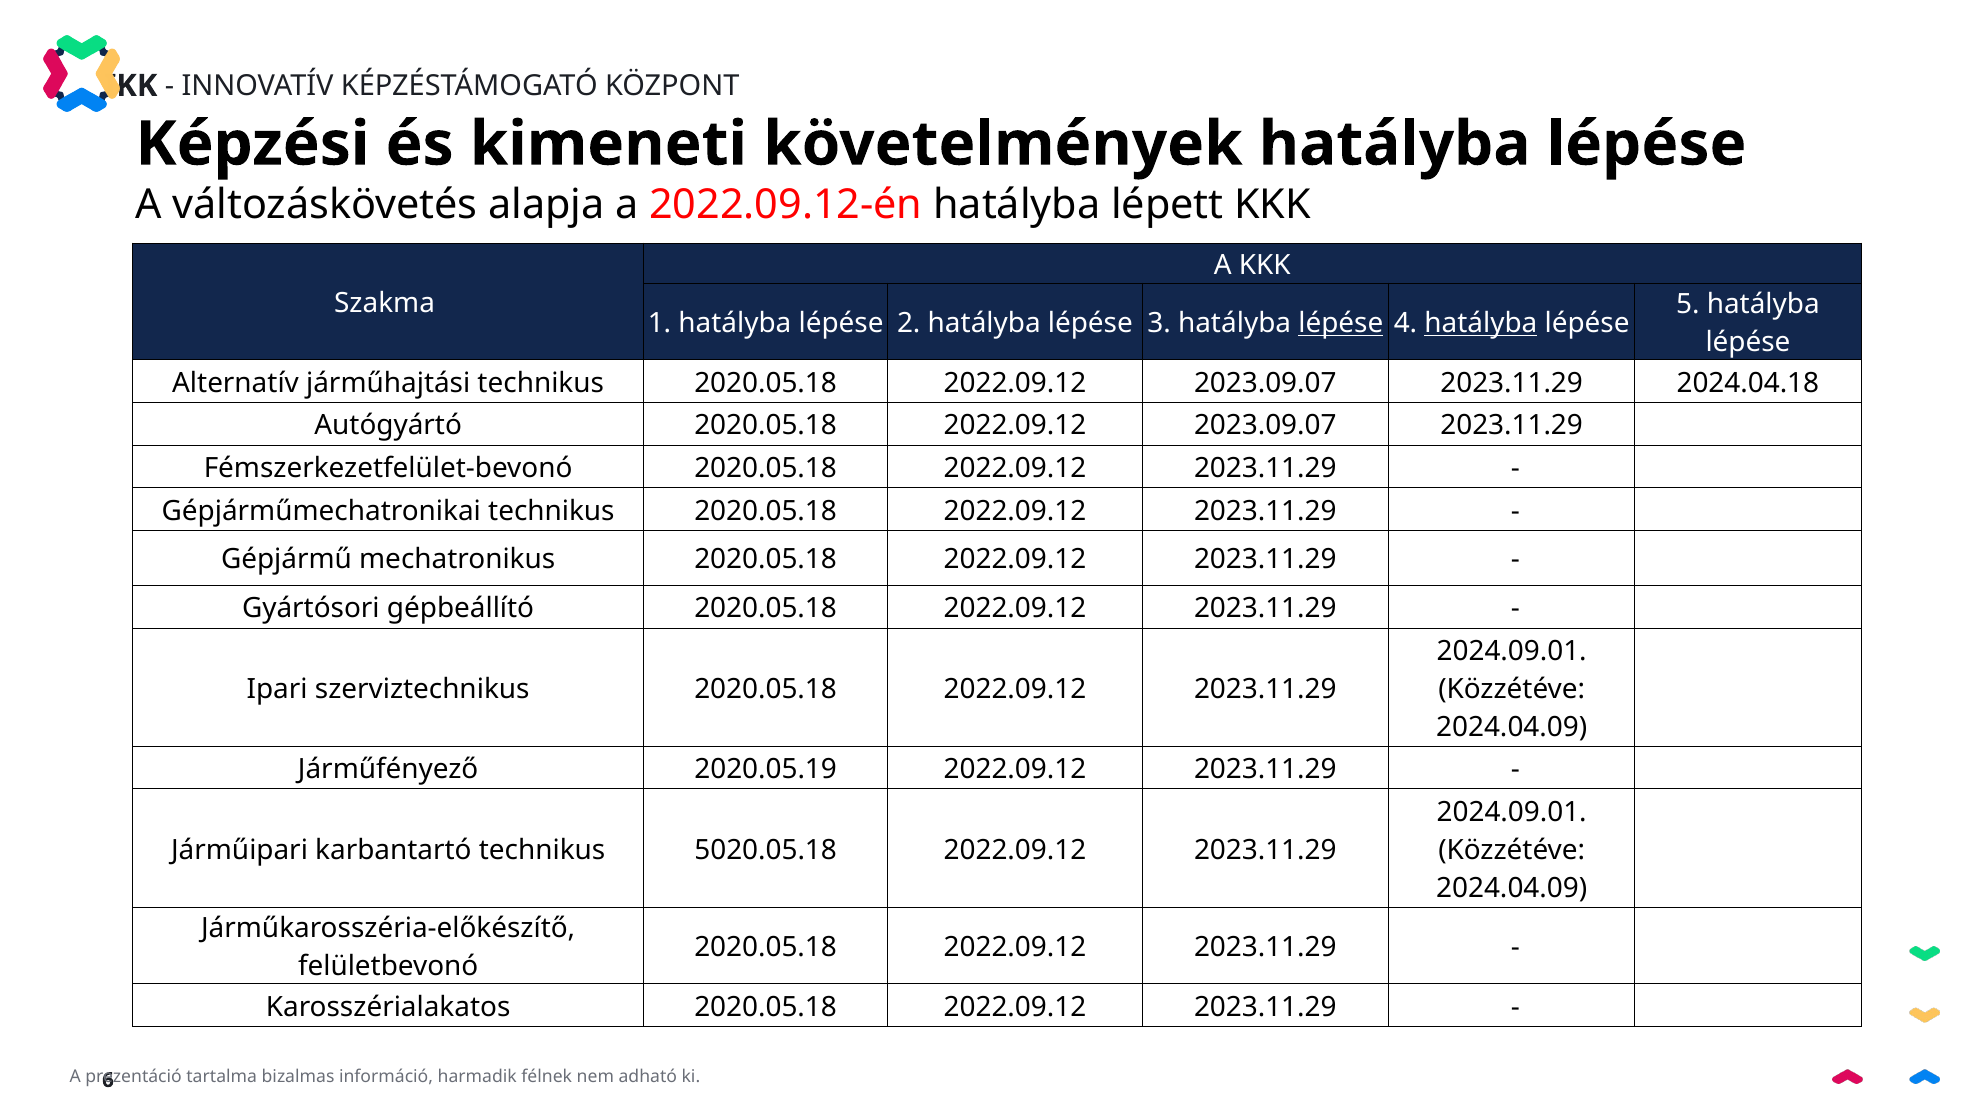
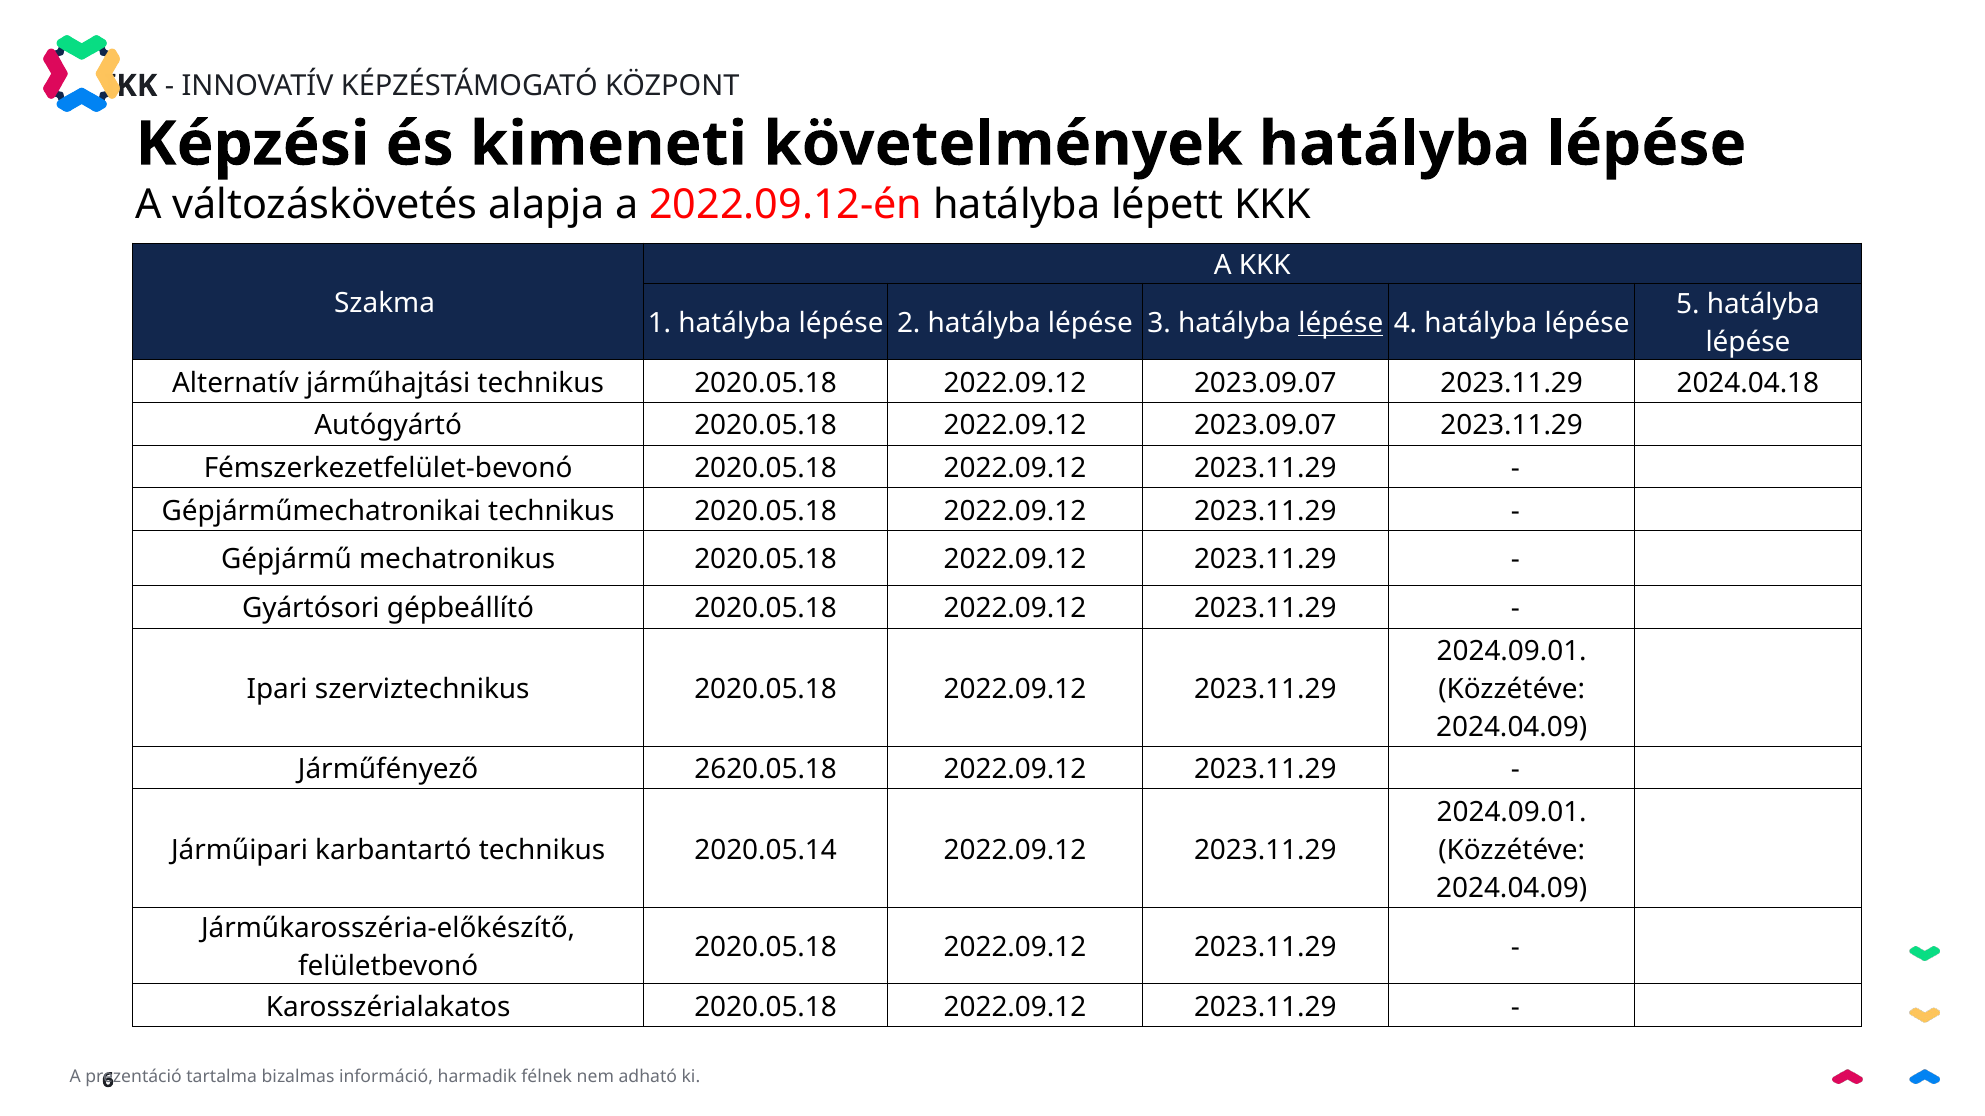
hatályba underline: present -> none (1481, 324)
2020.05.19: 2020.05.19 -> 2620.05.18 (766, 770)
5020.05.18: 5020.05.18 -> 2020.05.14 (766, 850)
